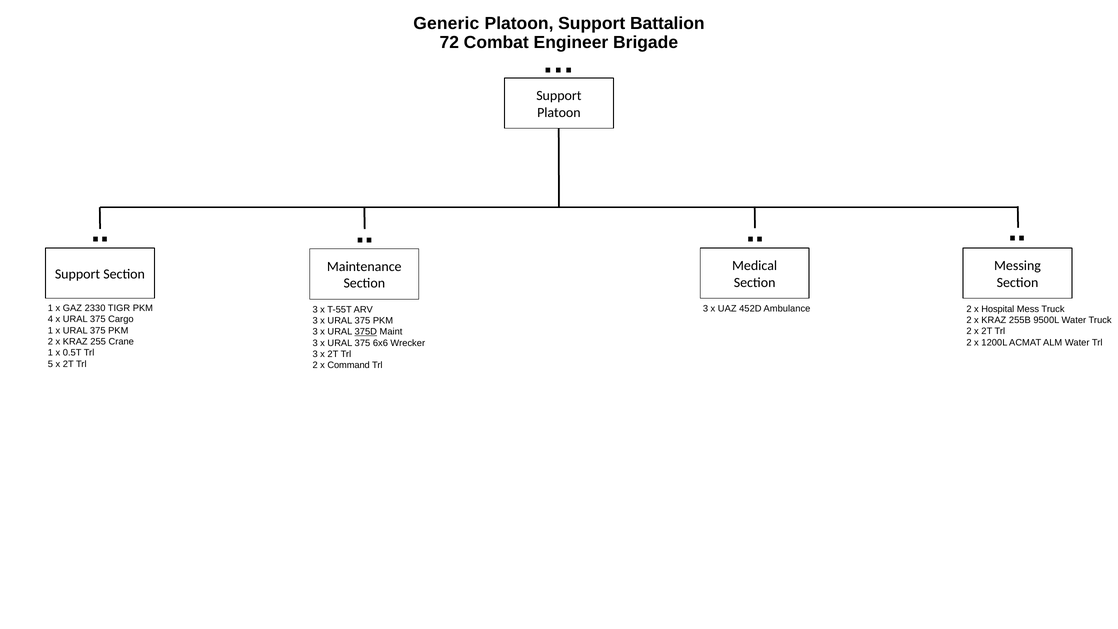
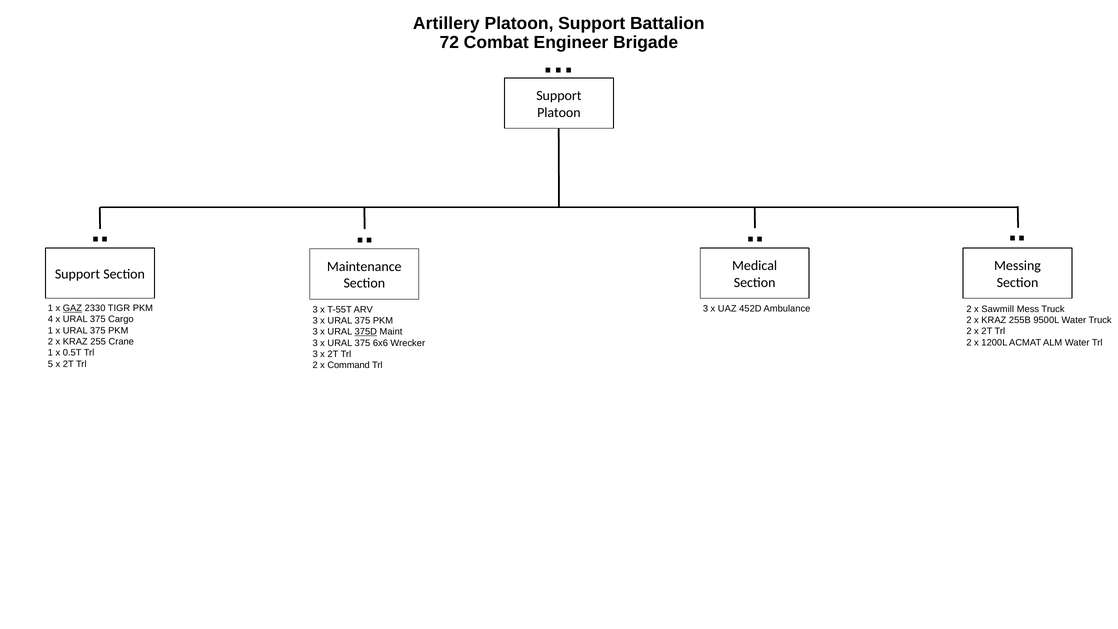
Generic: Generic -> Artillery (446, 23)
GAZ underline: none -> present (72, 308)
Hospital: Hospital -> Sawmill (998, 309)
